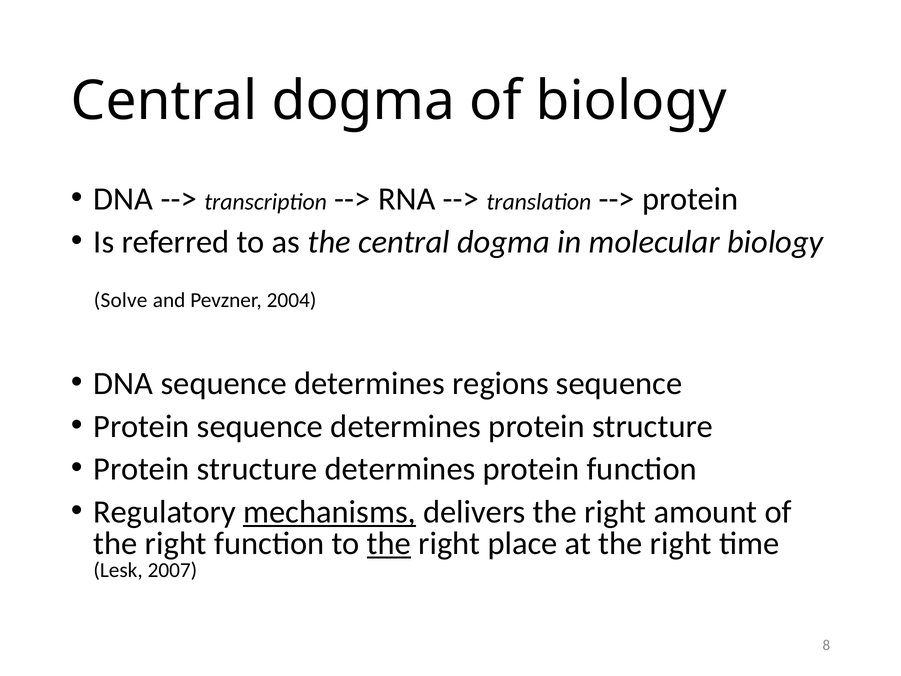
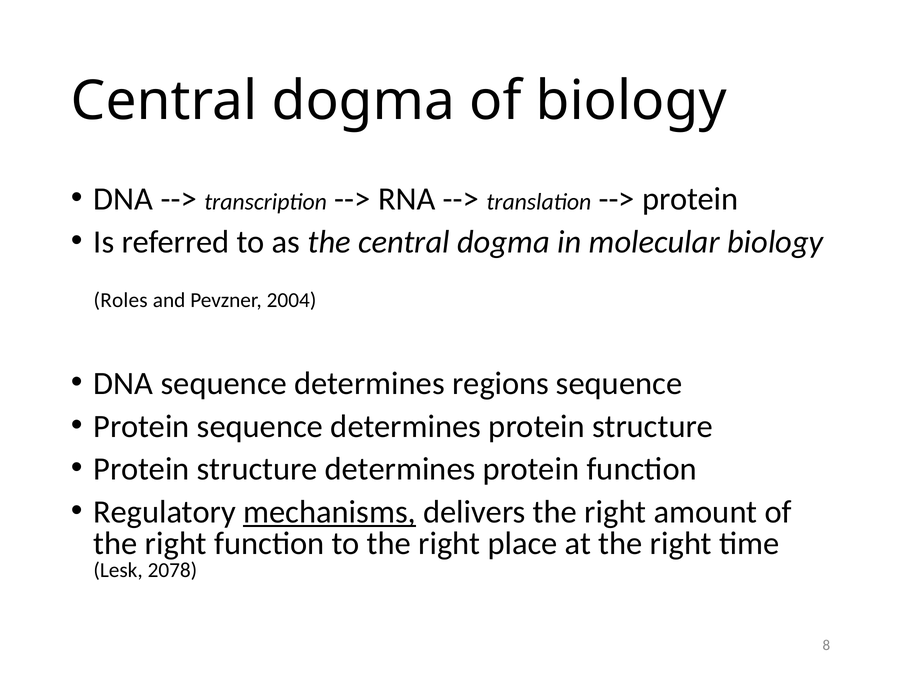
Solve: Solve -> Roles (121, 300)
the underline: present -> none (389, 543)
2007: 2007 -> 2078 (172, 570)
